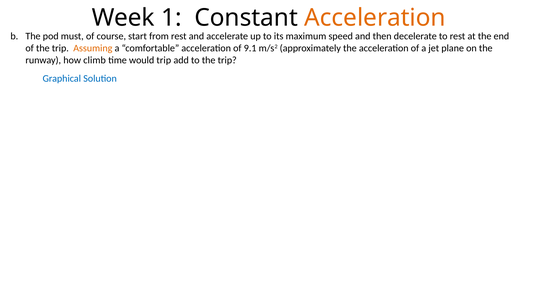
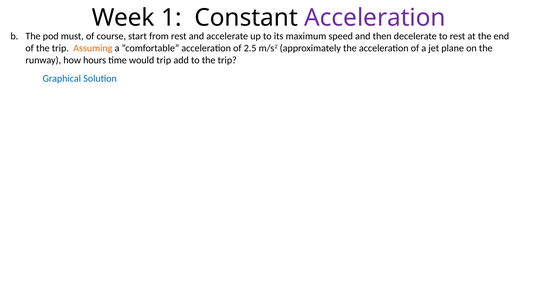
Acceleration colour: orange -> purple (375, 18)
9.1: 9.1 -> 2.5 (250, 48)
climb: climb -> hours (95, 60)
